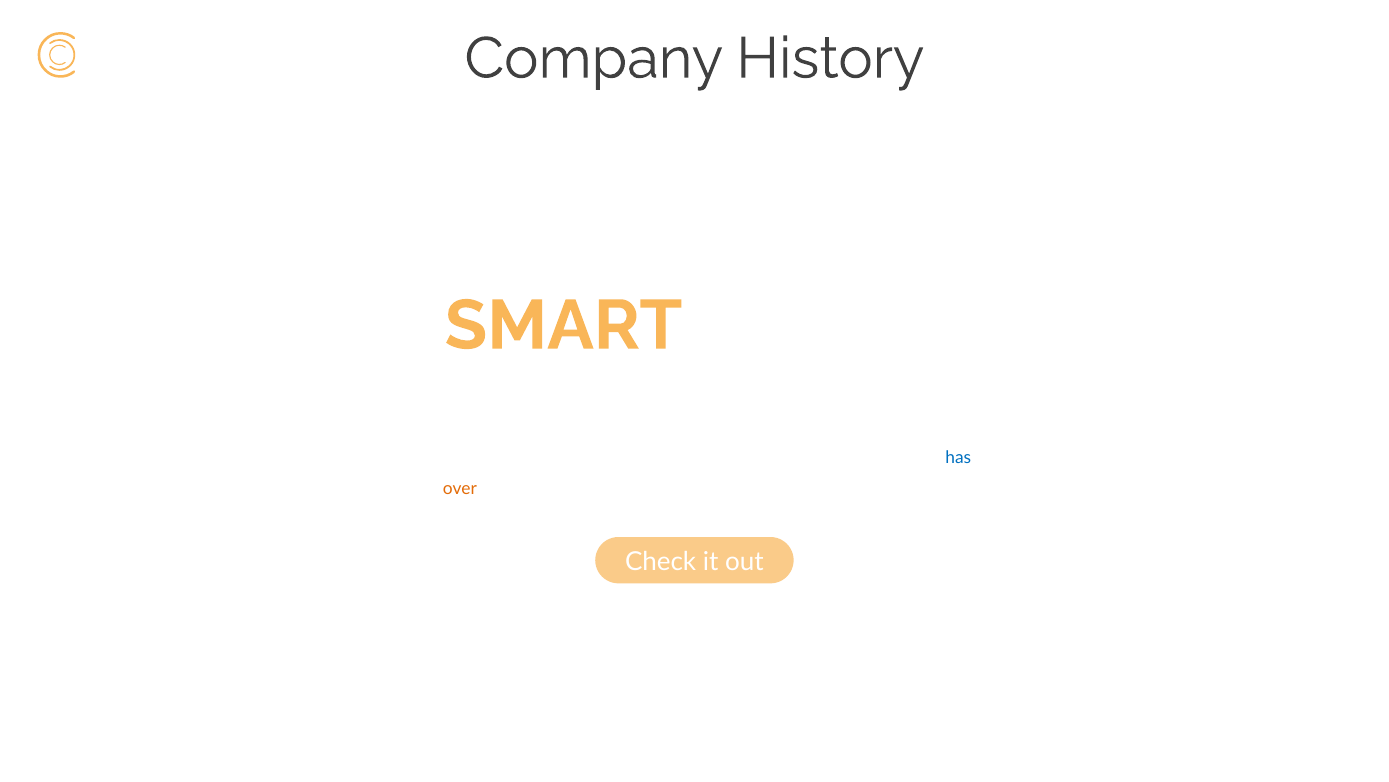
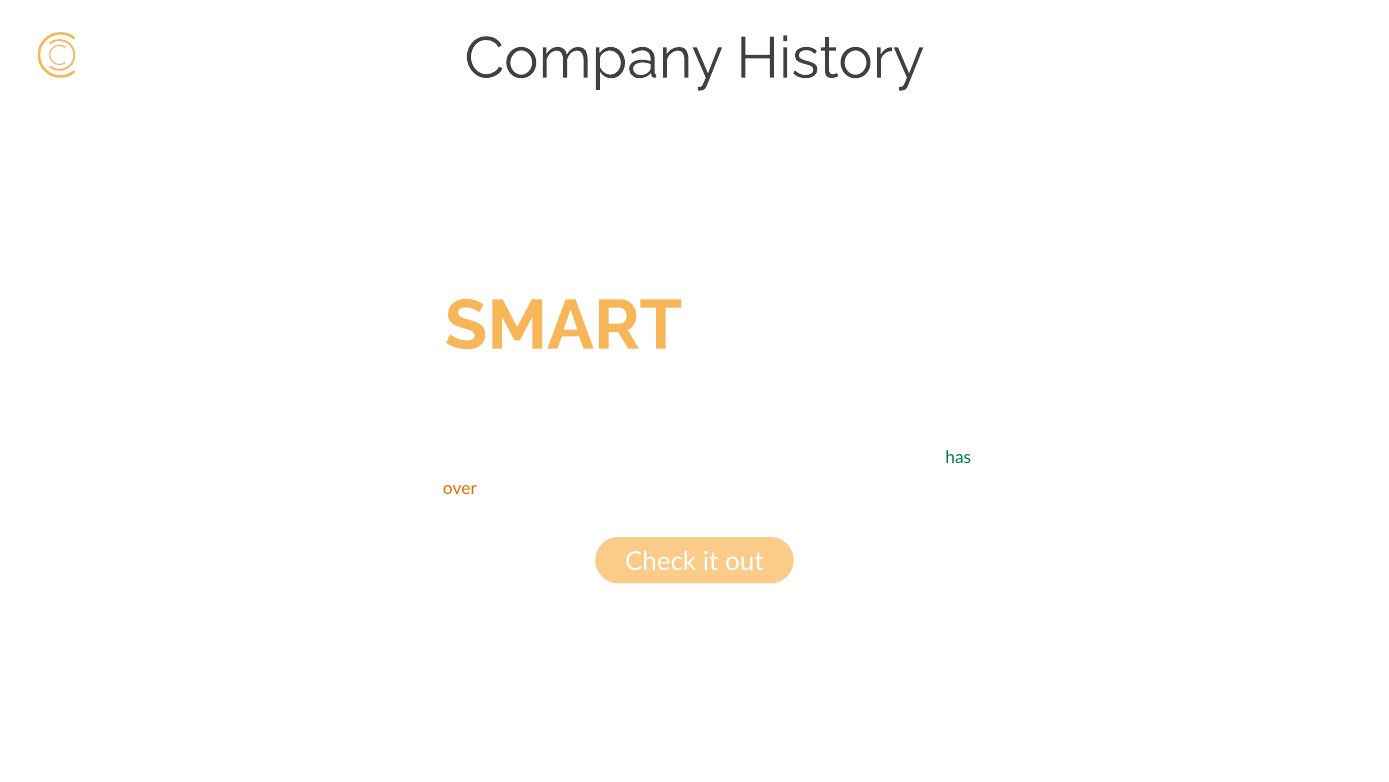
has colour: blue -> green (958, 457)
